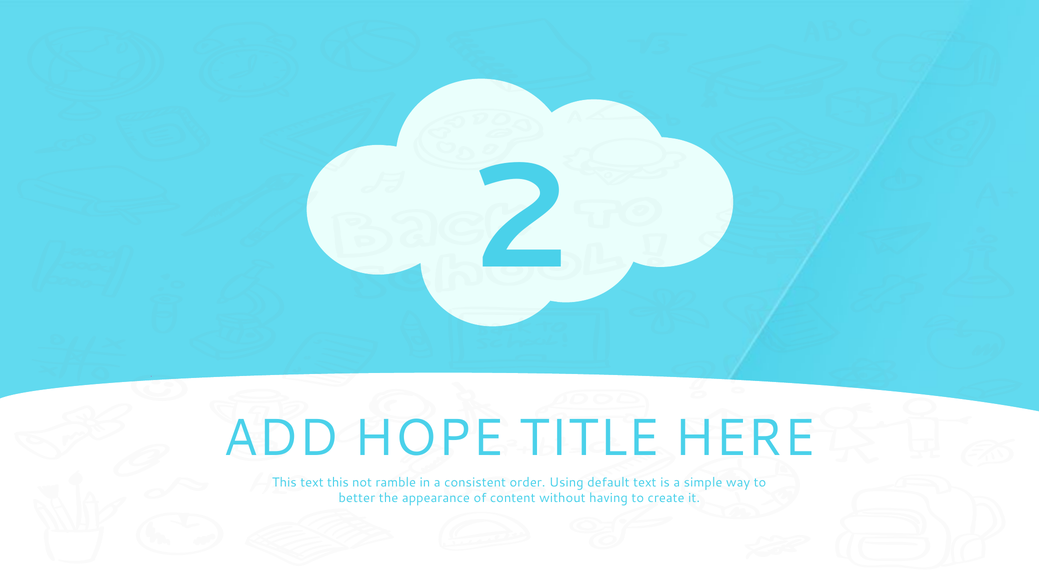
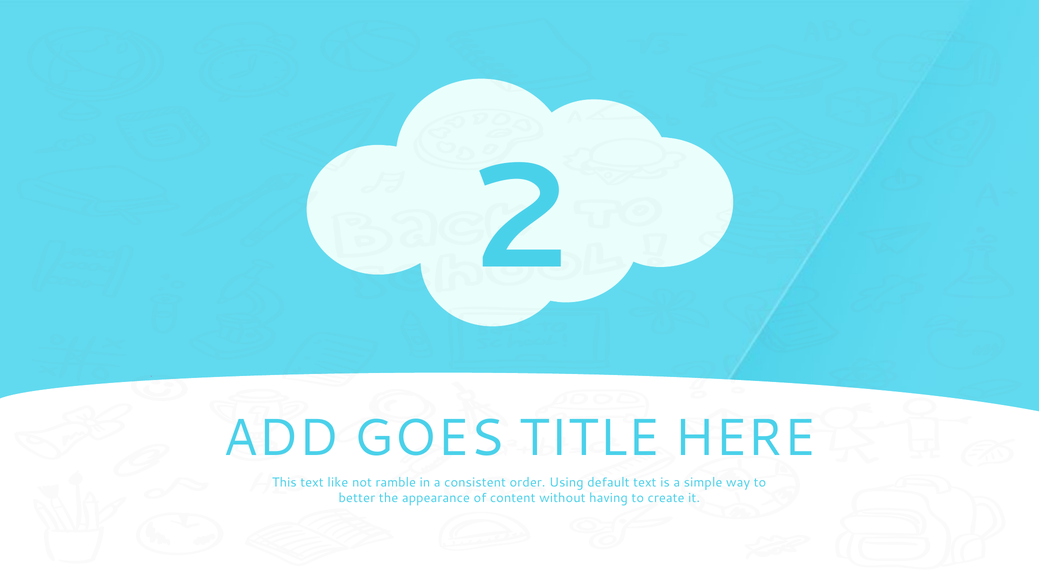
HOPE: HOPE -> GOES (429, 438)
text this: this -> like (338, 482)
